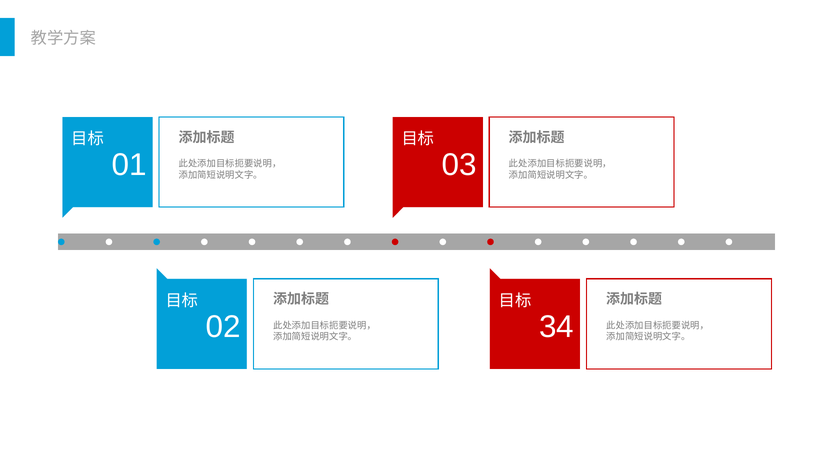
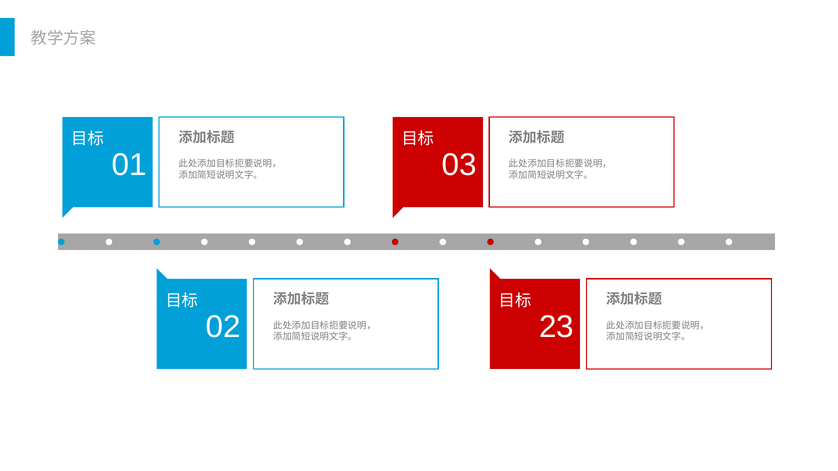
34: 34 -> 23 (556, 327)
